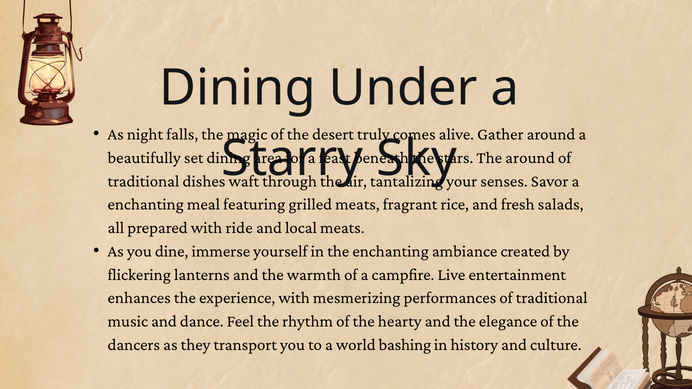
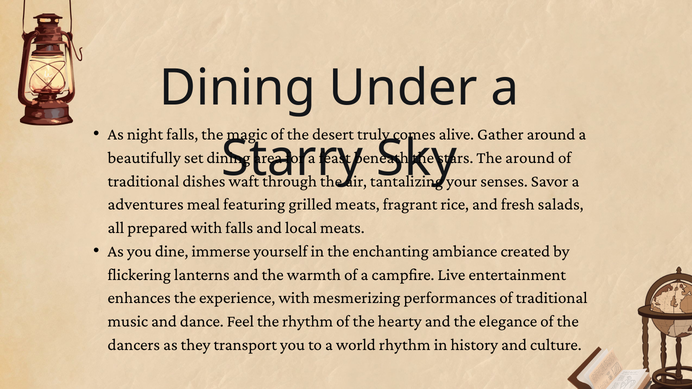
enchanting: enchanting -> adventures (146, 205)
with ride: ride -> falls (239, 228)
world bashing: bashing -> rhythm (405, 345)
